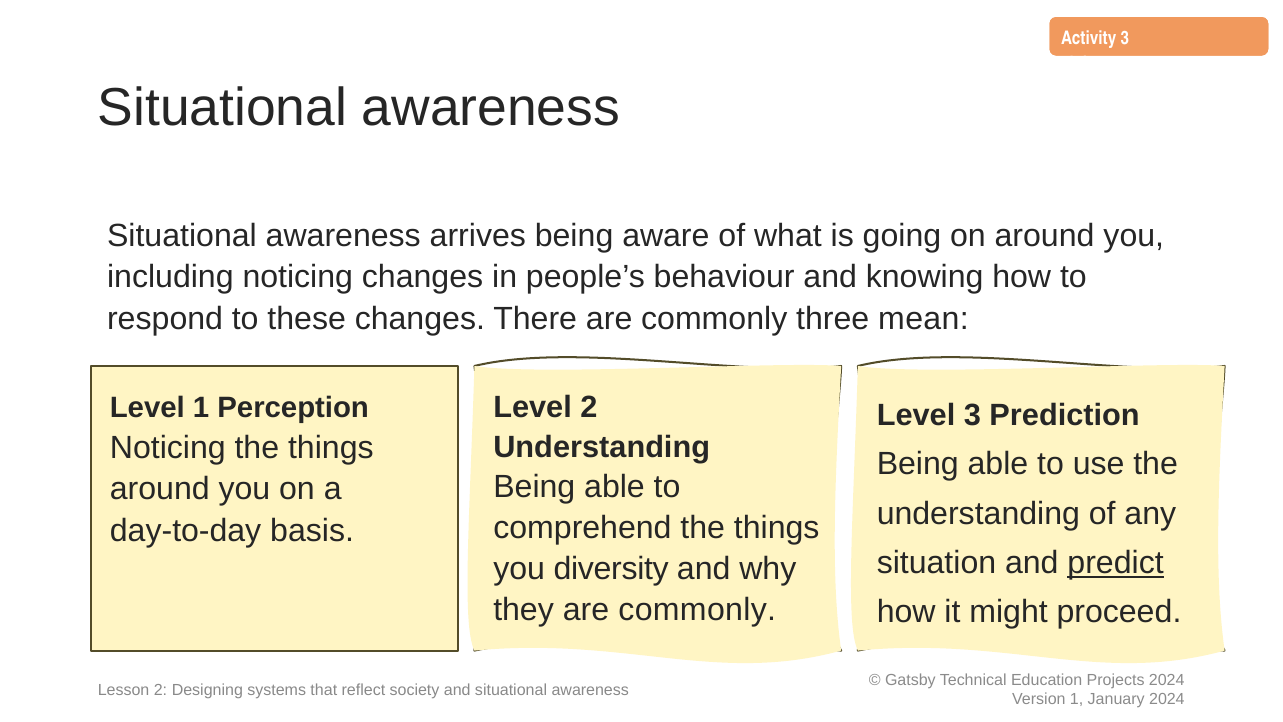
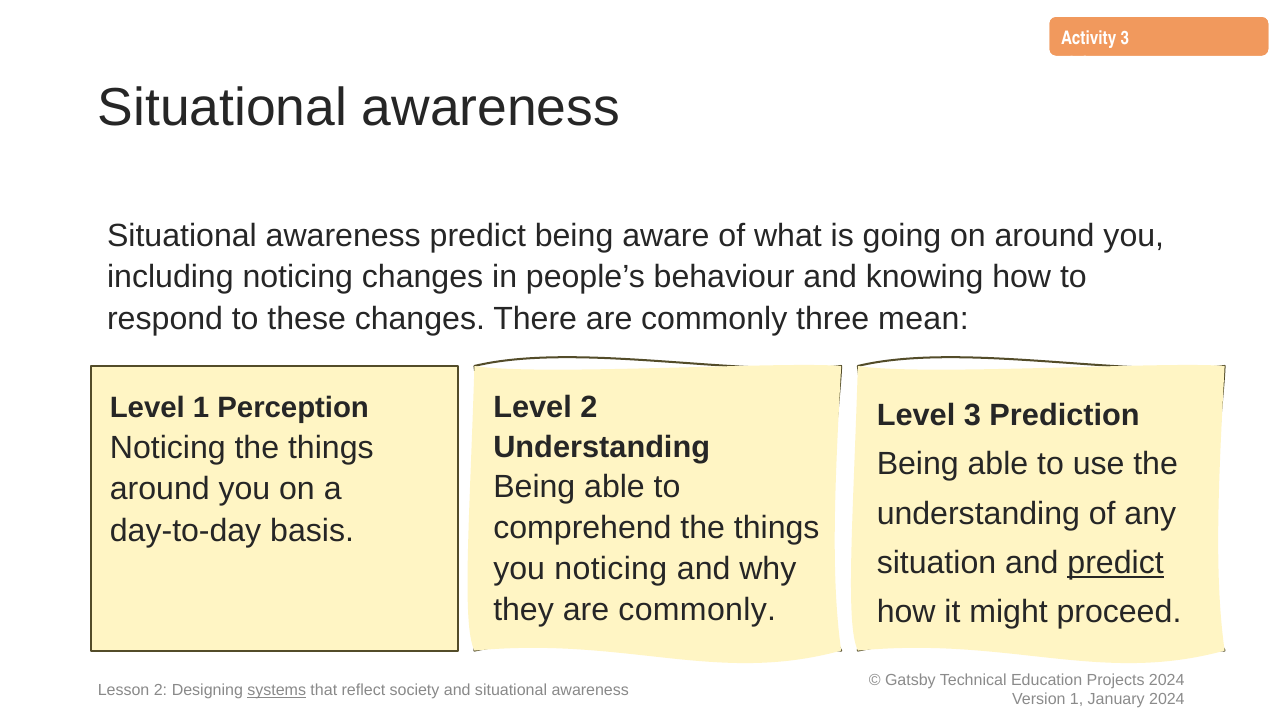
awareness arrives: arrives -> predict (478, 236)
you diversity: diversity -> noticing (611, 569)
systems underline: none -> present (277, 690)
